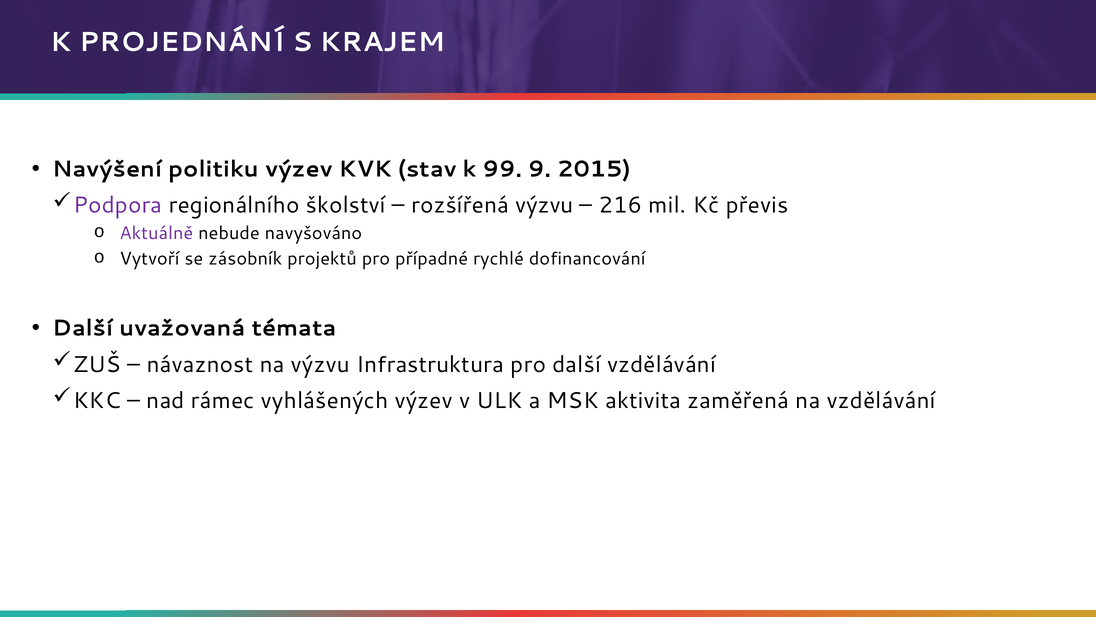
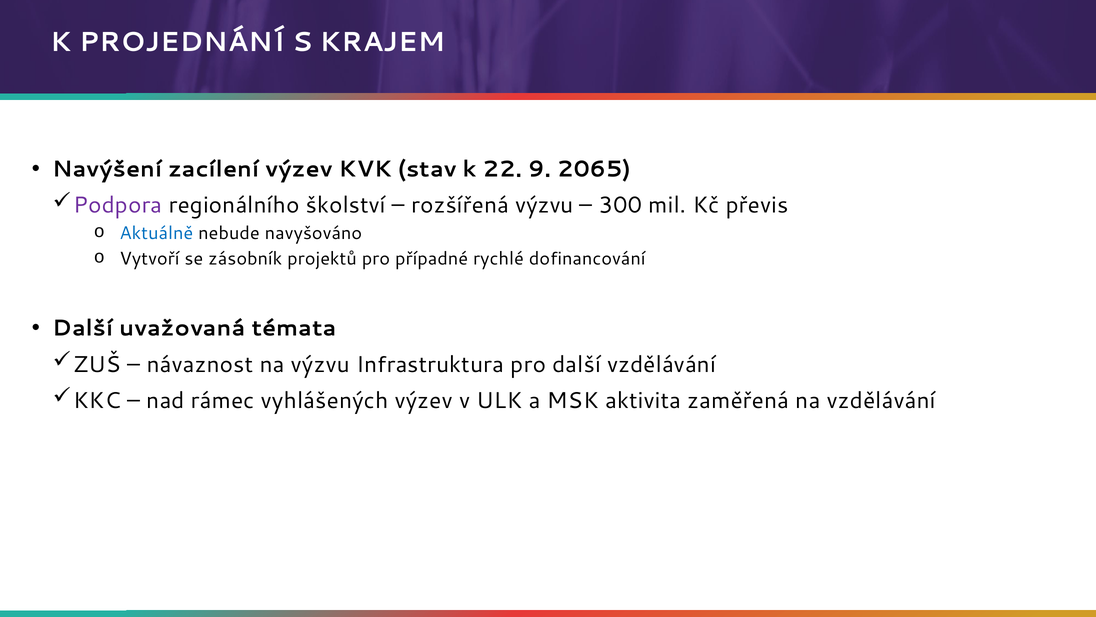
politiku: politiku -> zacílení (213, 169)
99: 99 -> 22 (502, 169)
2015: 2015 -> 2065 (594, 169)
216: 216 -> 300 (620, 205)
Aktuálně colour: purple -> blue (156, 233)
